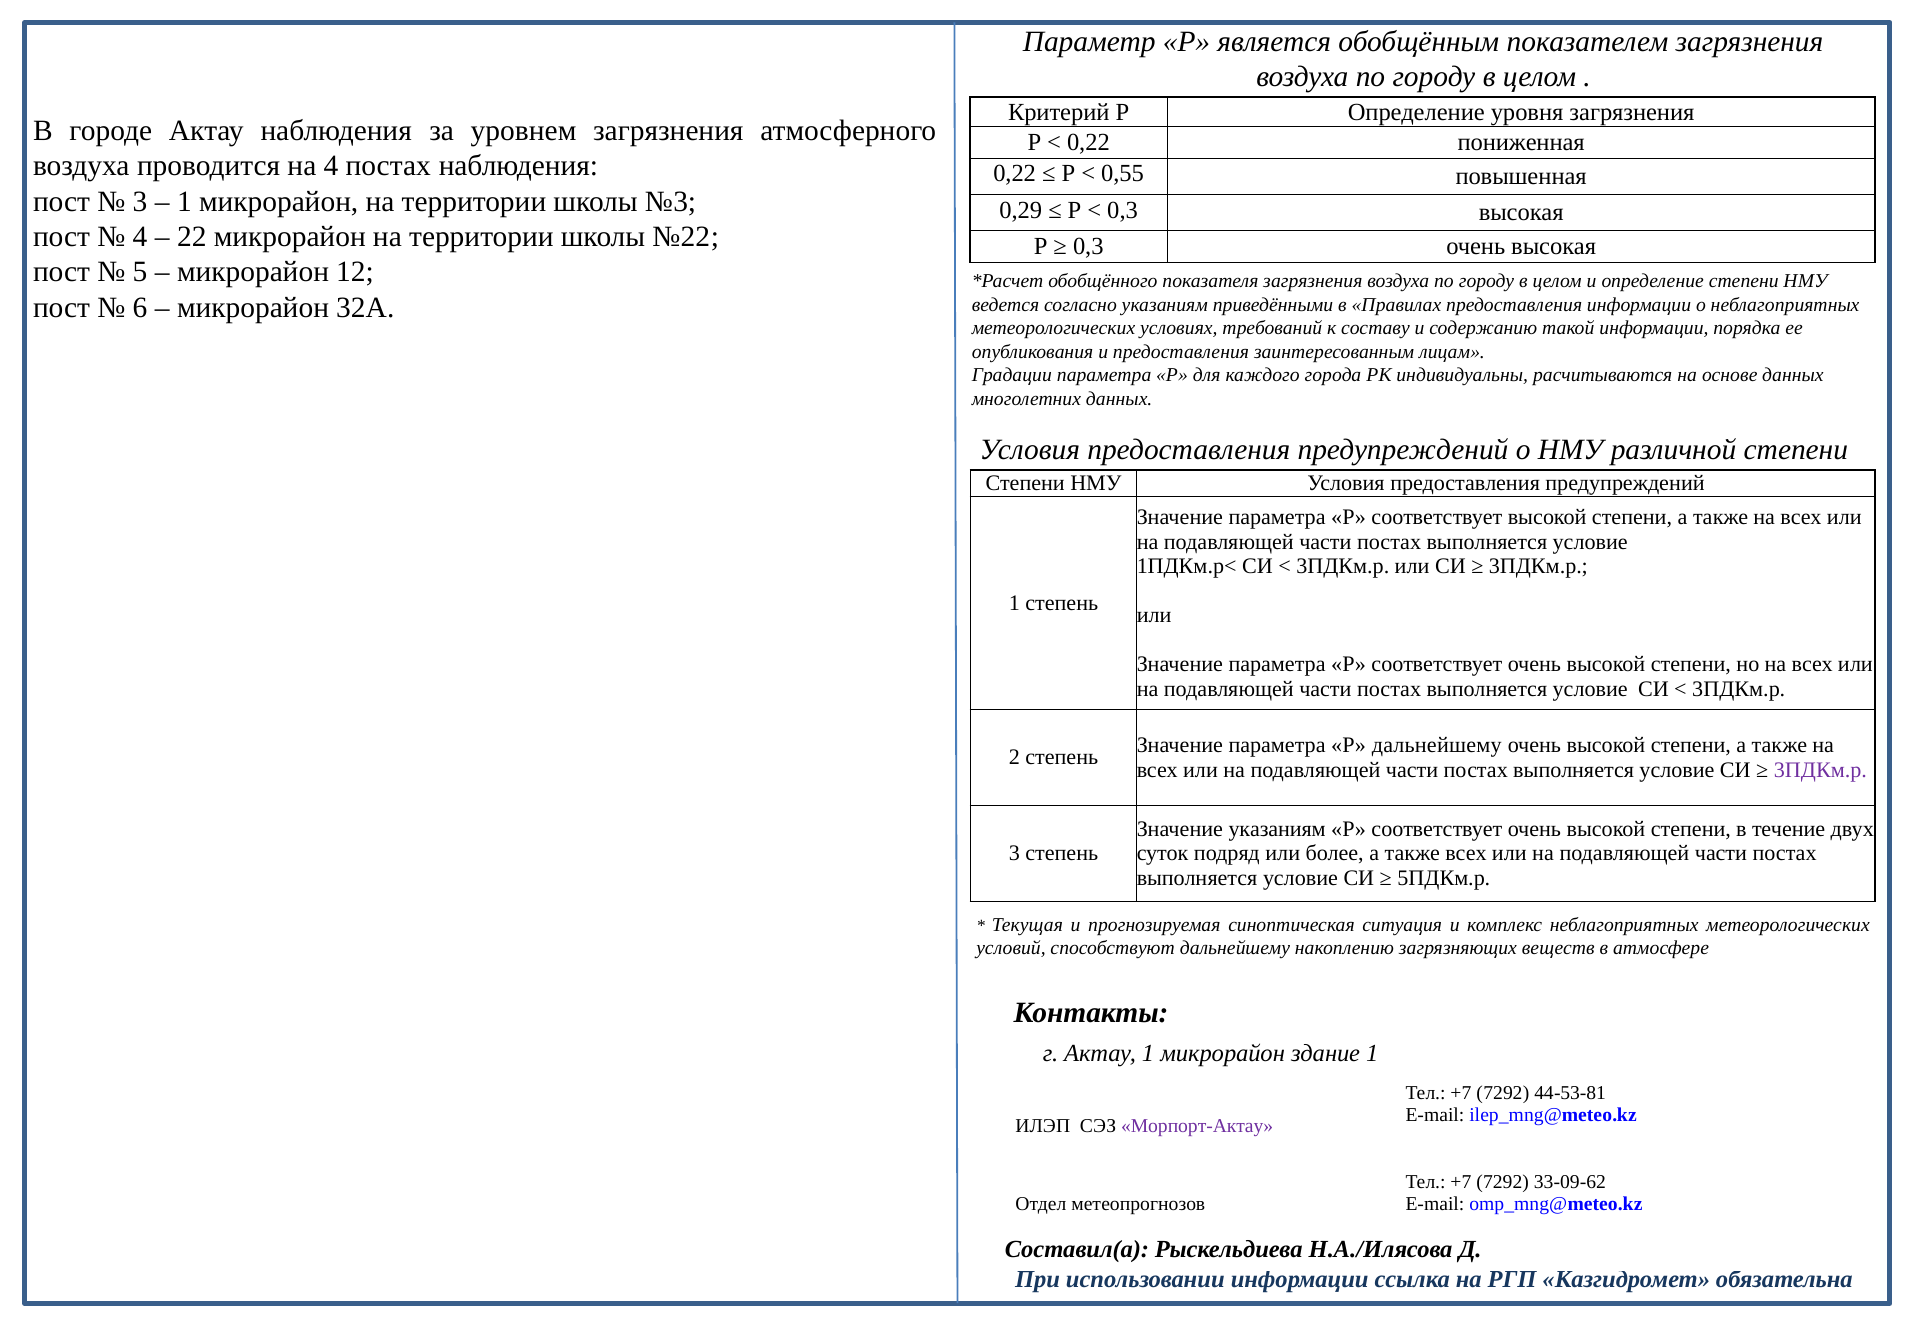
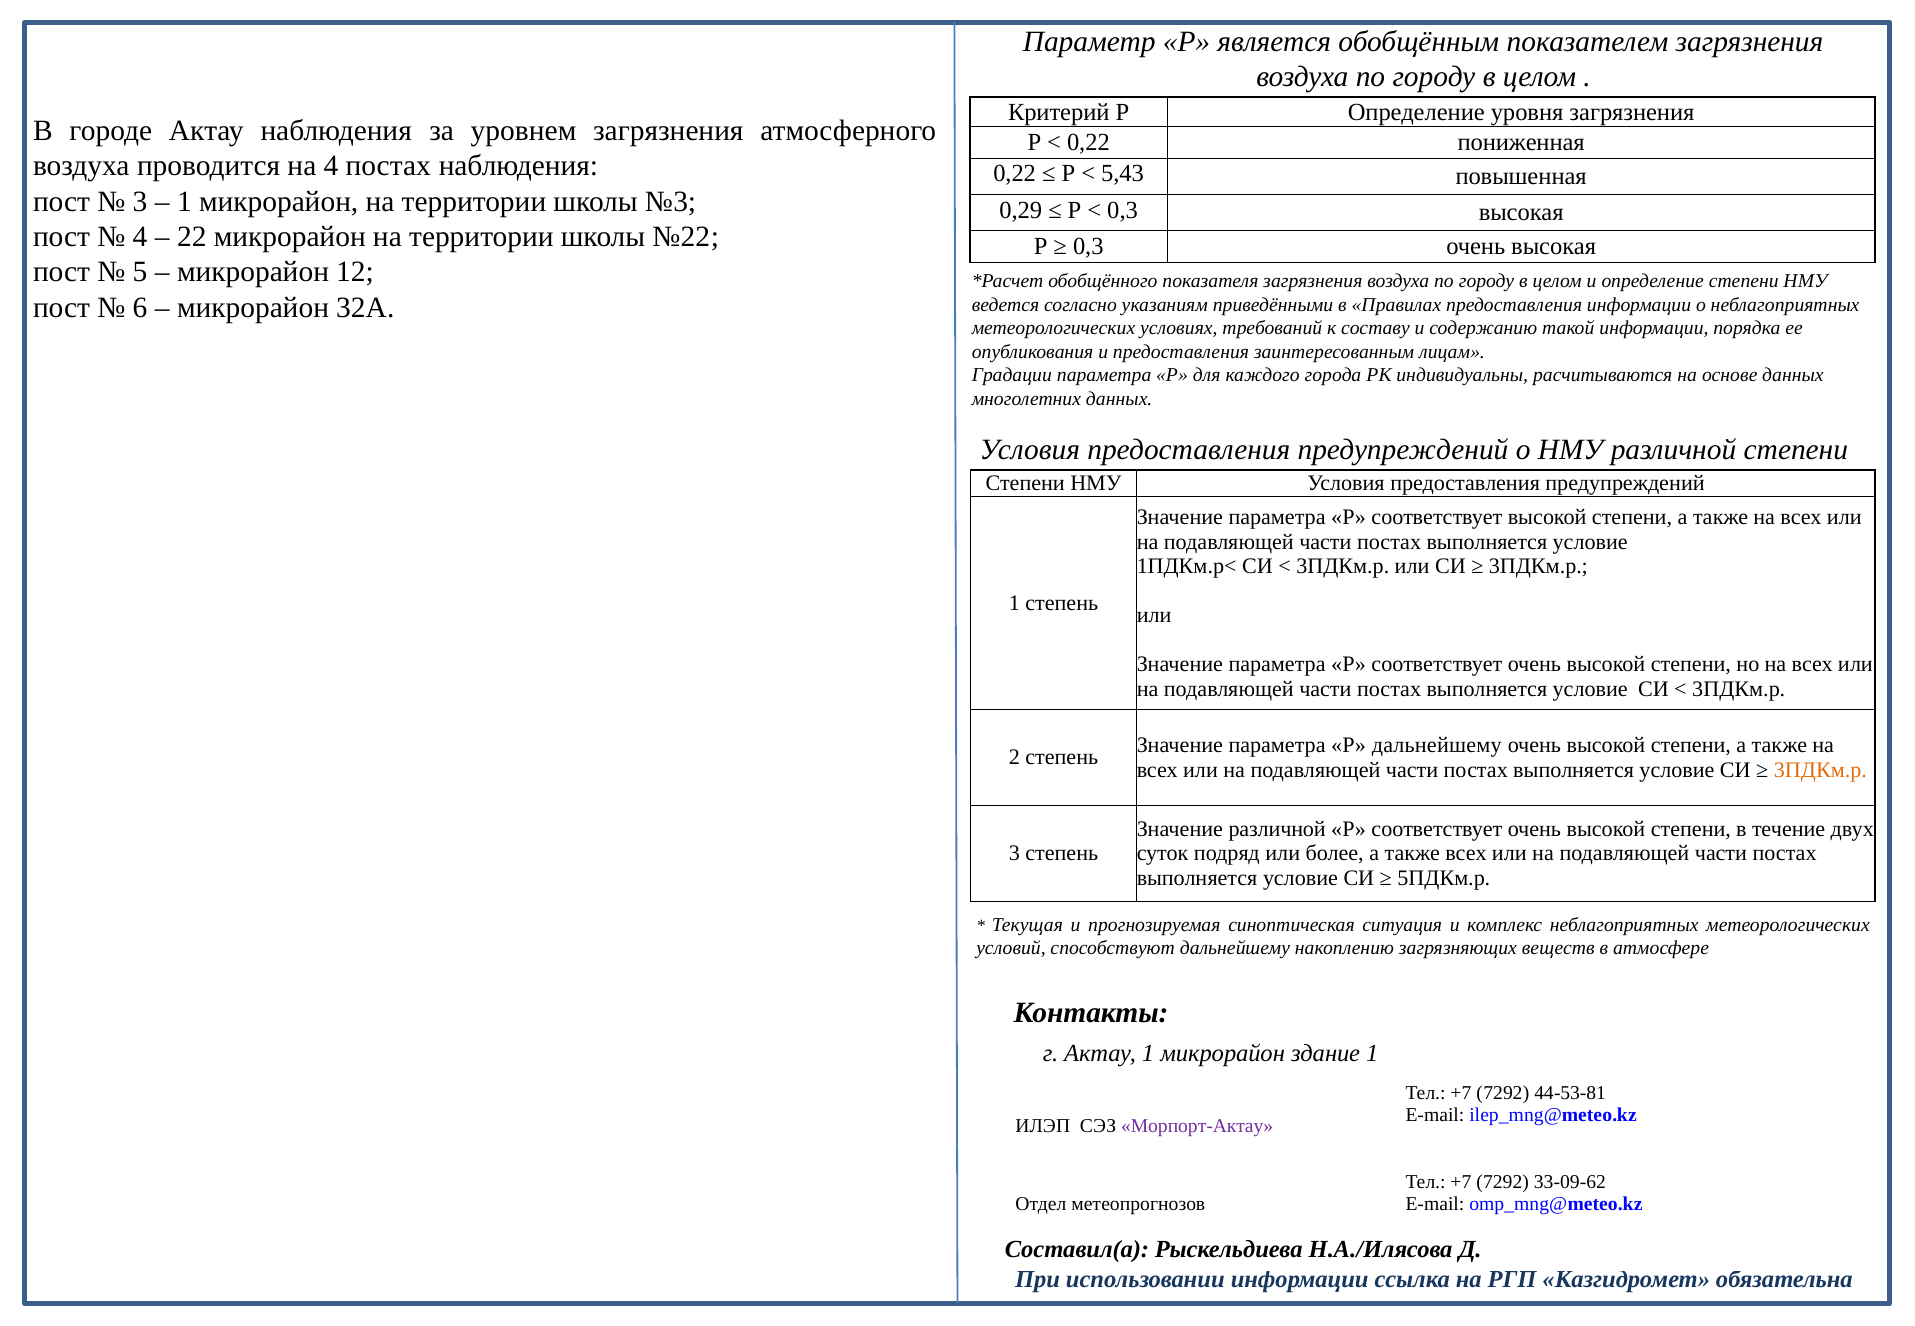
0,55: 0,55 -> 5,43 (1123, 174)
3ПДКм.р colour: purple -> orange (1820, 770)
Значение указаниям: указаниям -> различной (1277, 829)
